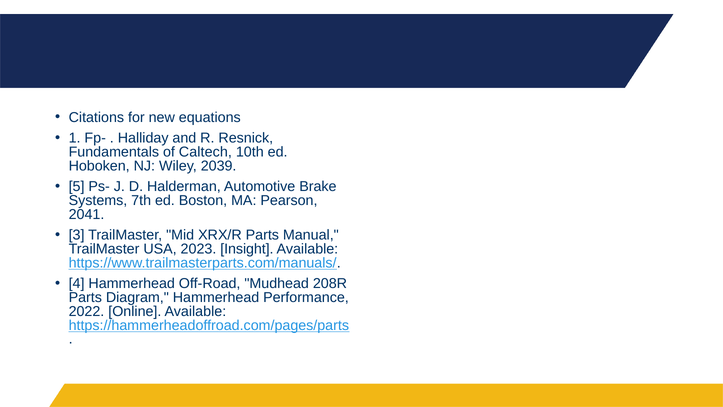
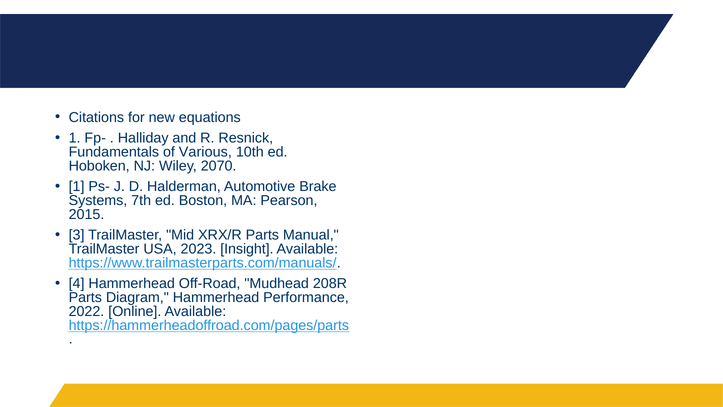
Caltech: Caltech -> Various (205, 152)
2039: 2039 -> 2070 (219, 166)
5: 5 -> 1 (77, 186)
2041: 2041 -> 2015 (87, 214)
